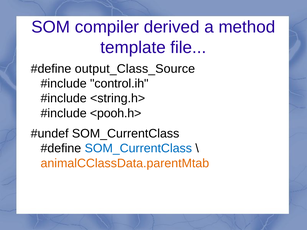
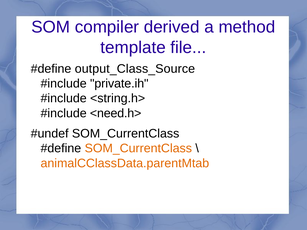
control.ih: control.ih -> private.ih (119, 84)
<pooh.h>: <pooh.h> -> <need.h> (116, 113)
SOM_CurrentClass colour: blue -> orange (138, 149)
